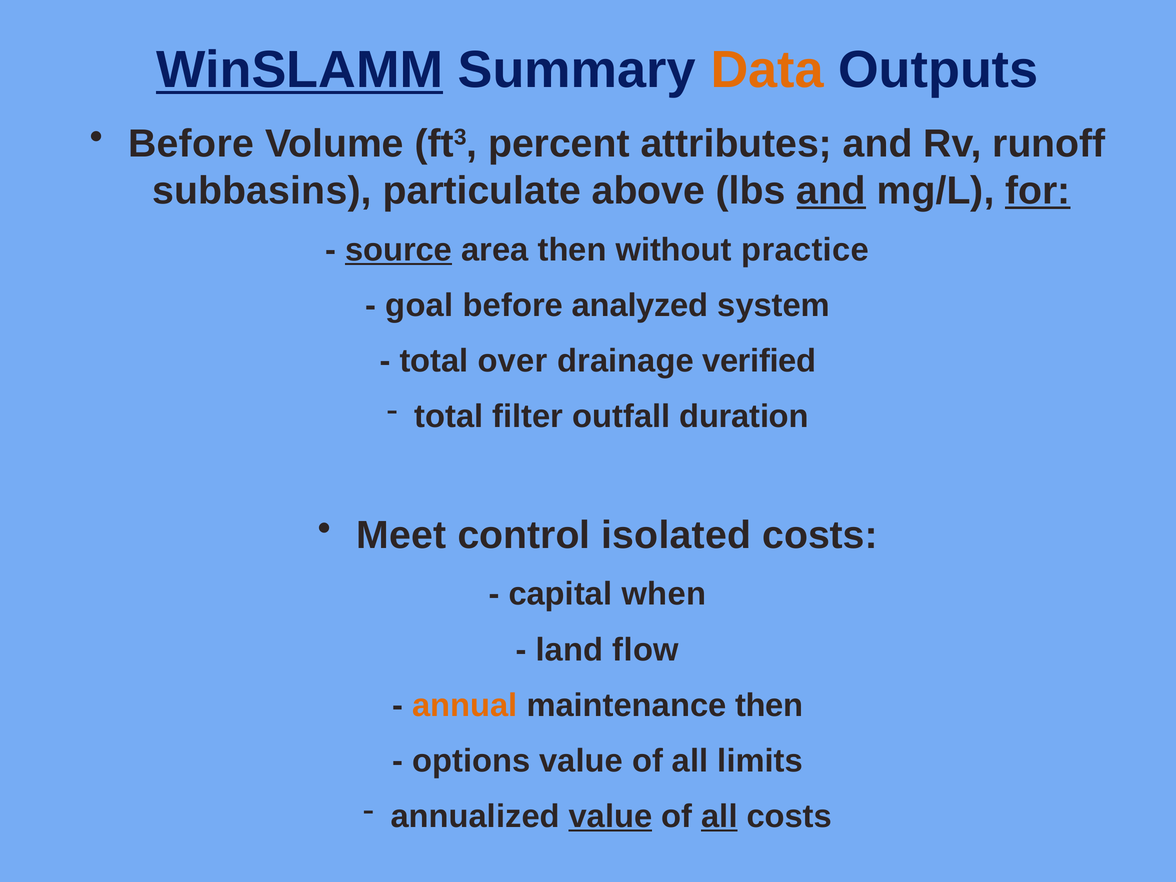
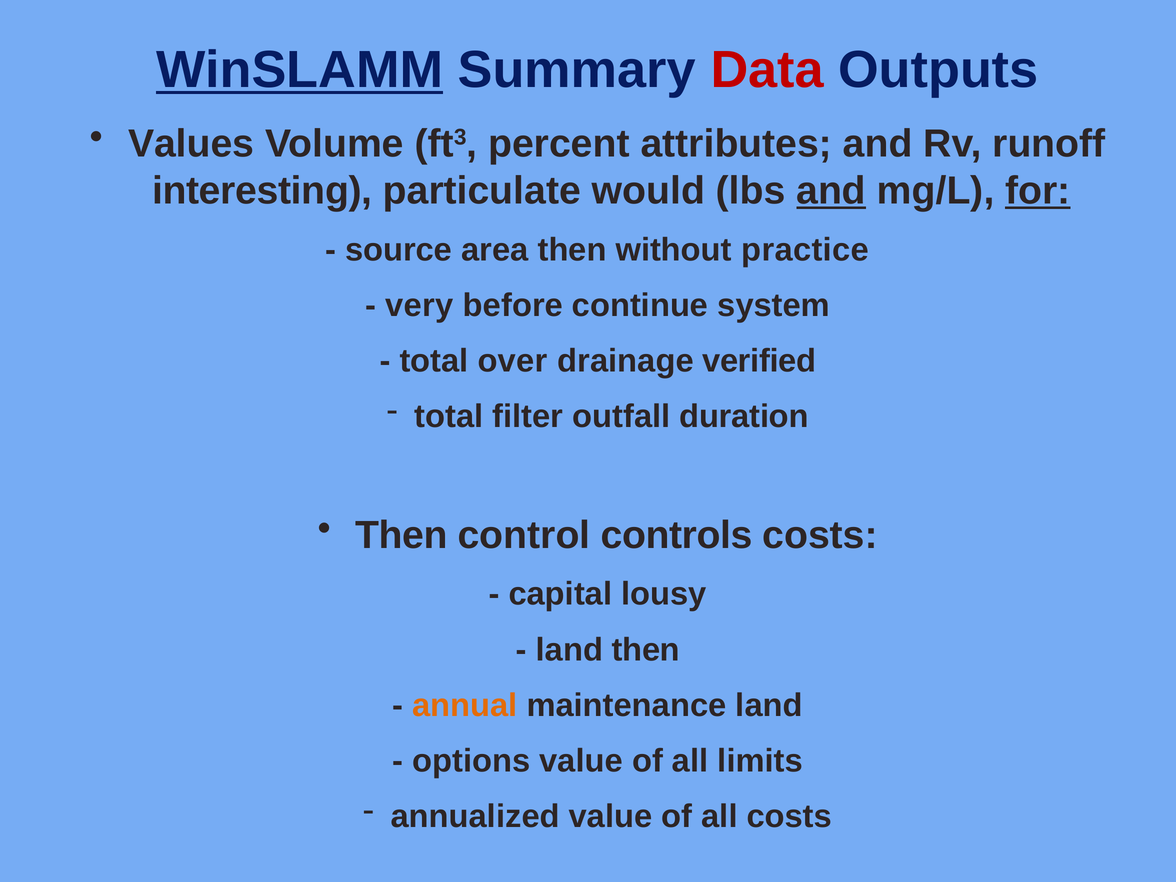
Data colour: orange -> red (767, 70)
Before: Before -> Values (191, 144)
subbasins: subbasins -> interesting (262, 191)
above: above -> would (648, 191)
source underline: present -> none (399, 250)
goal: goal -> very (419, 305)
analyzed: analyzed -> continue (640, 305)
Meet: Meet -> Then (402, 535)
control isolated: isolated -> controls (676, 535)
when: when -> lousy (664, 594)
land flow: flow -> then (646, 650)
maintenance then: then -> land (769, 705)
value underline: present -> none (610, 816)
all underline: present -> none (719, 816)
